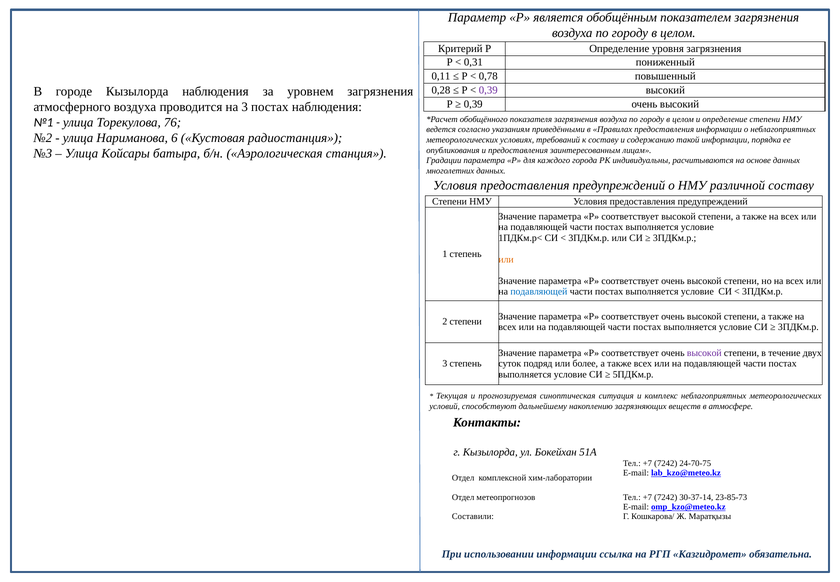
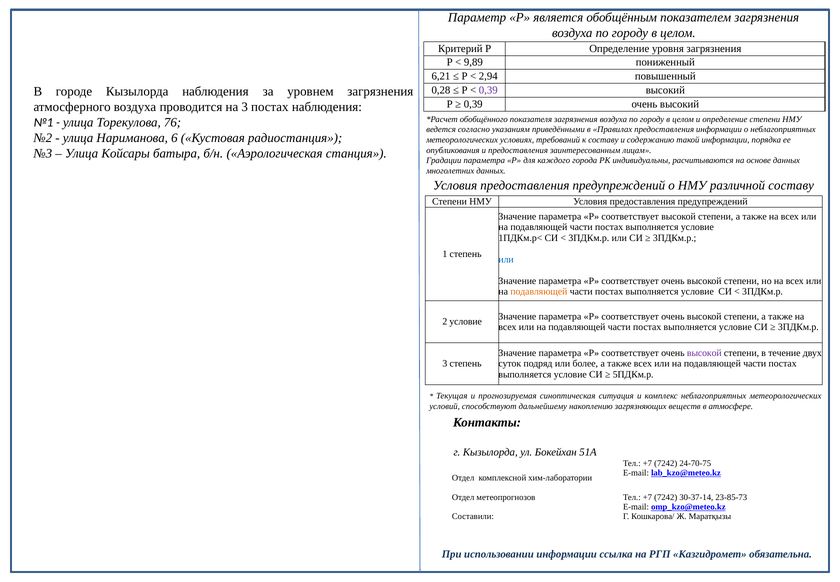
0,31: 0,31 -> 9,89 (473, 62)
0,11: 0,11 -> 6,21 (441, 76)
0,78: 0,78 -> 2,94 (488, 76)
или colour: orange -> blue (506, 259)
подавляющей colour: blue -> orange (539, 291)
2 степени: степени -> условие (466, 321)
